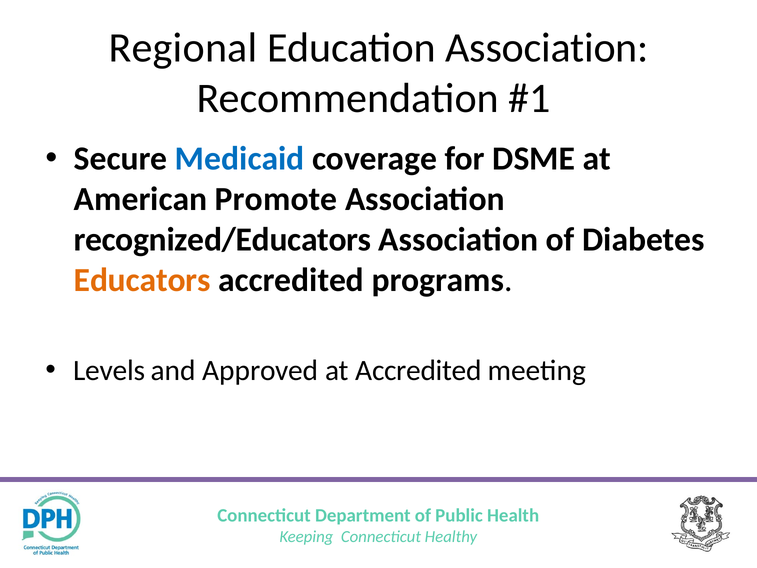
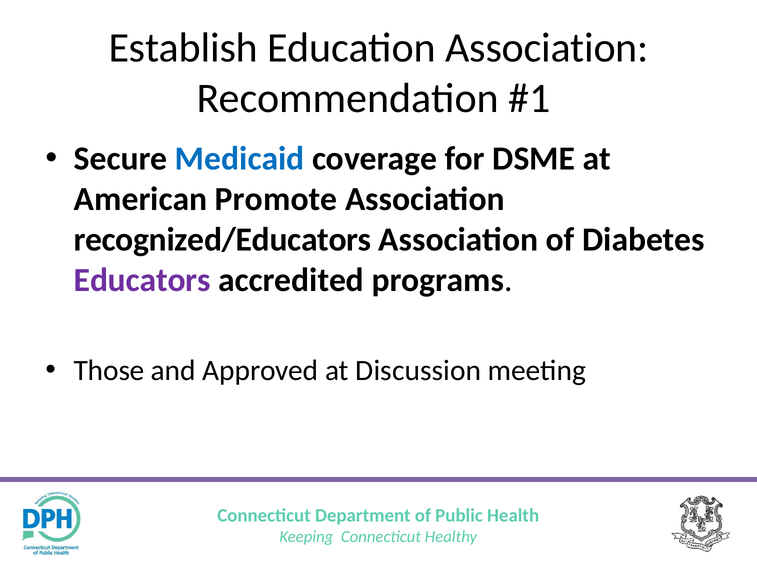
Regional: Regional -> Establish (183, 48)
Educators colour: orange -> purple (142, 280)
Levels: Levels -> Those (109, 371)
at Accredited: Accredited -> Discussion (418, 371)
